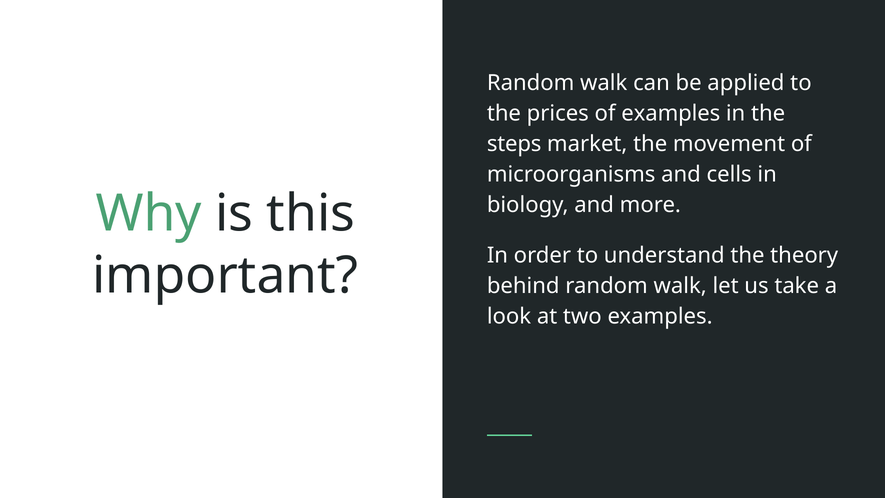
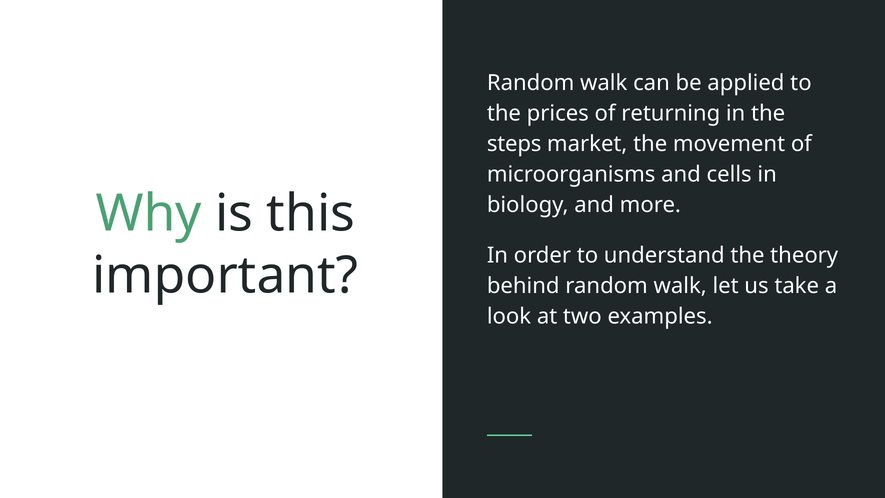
of examples: examples -> returning (671, 113)
